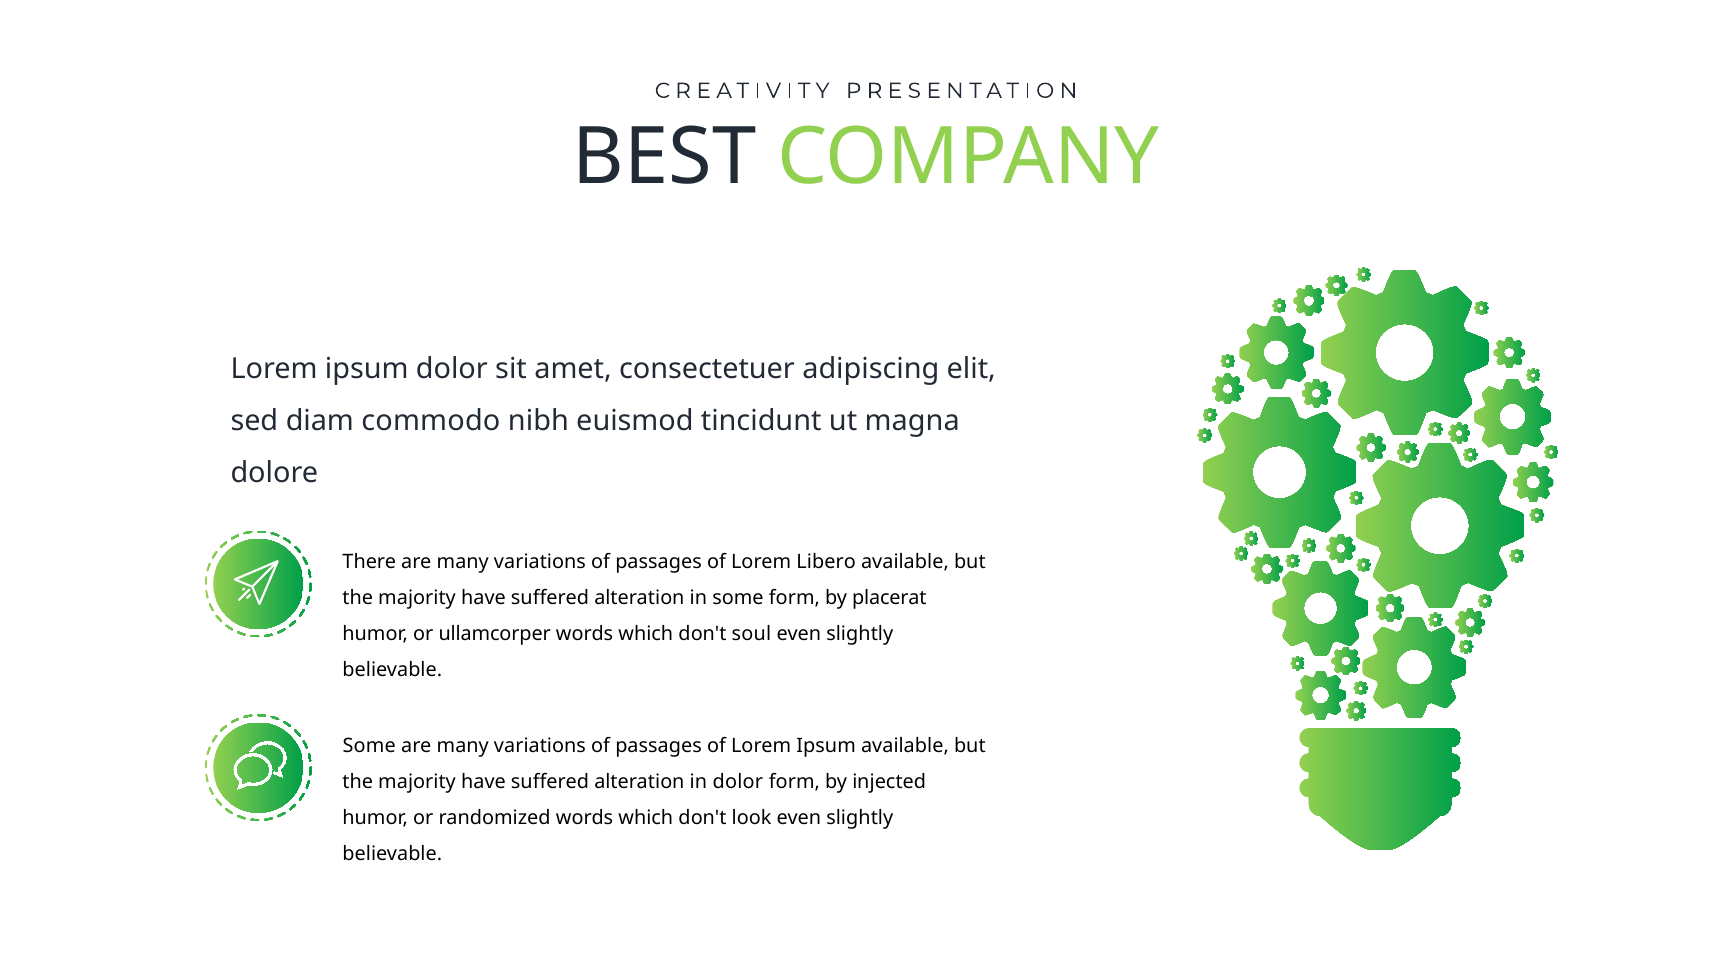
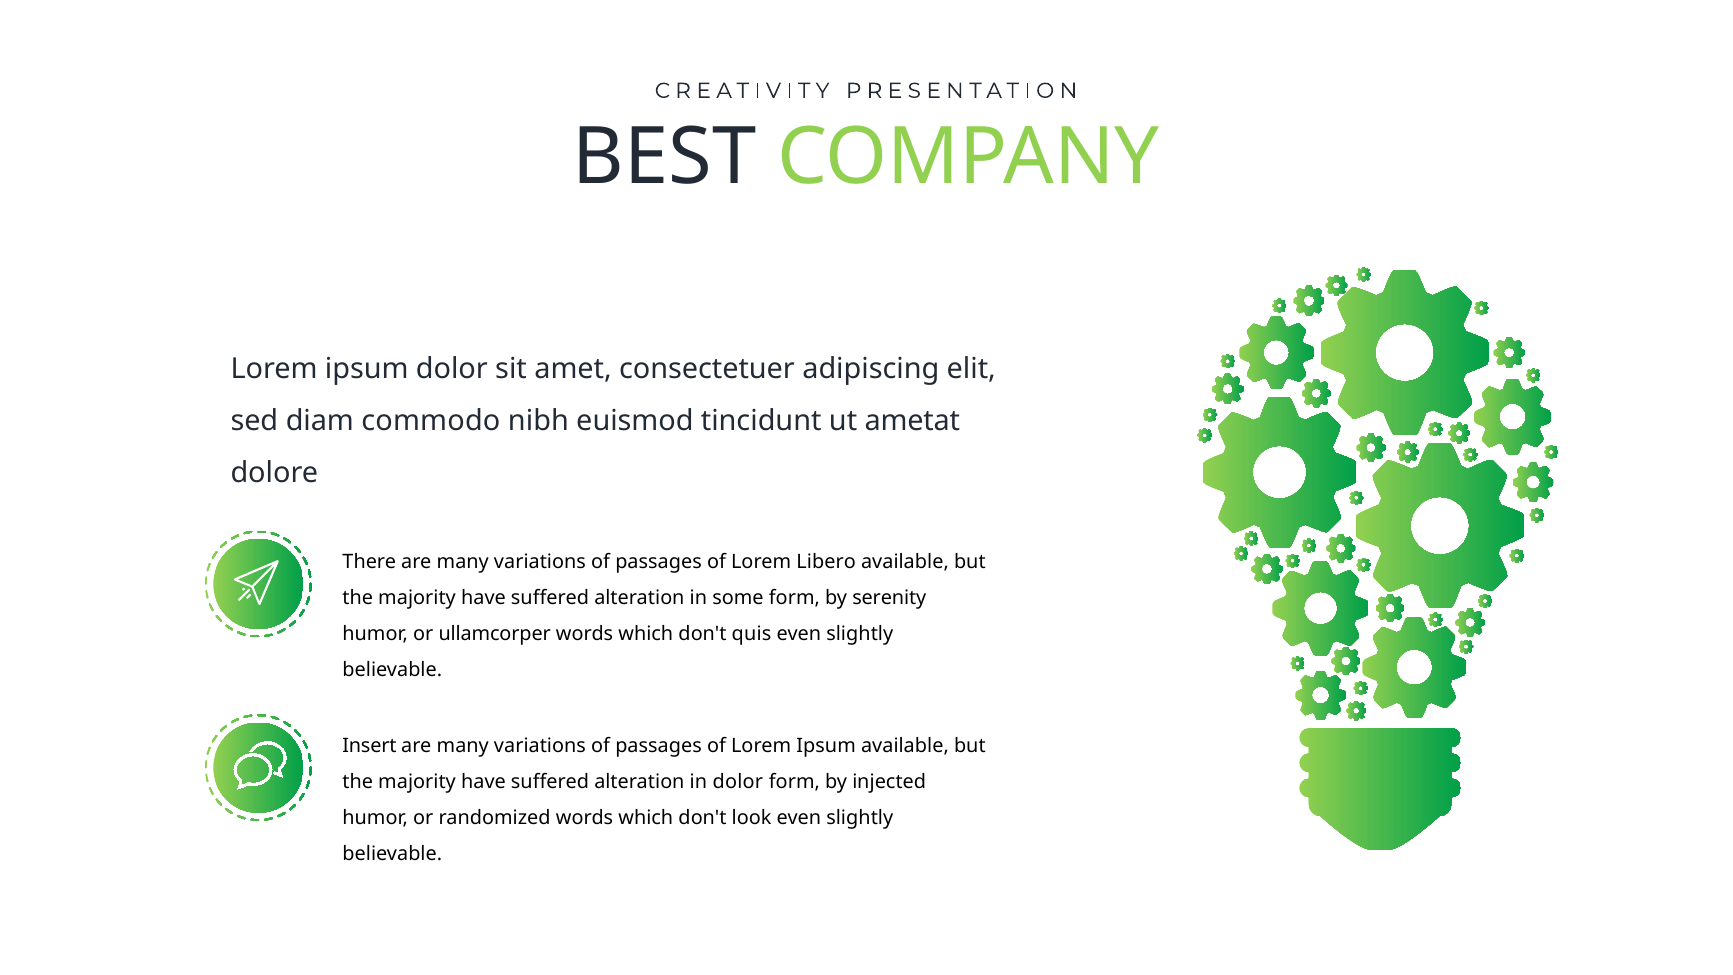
magna: magna -> ametat (912, 421)
placerat: placerat -> serenity (889, 598)
soul: soul -> quis (752, 634)
Some: Some -> Insert (369, 746)
